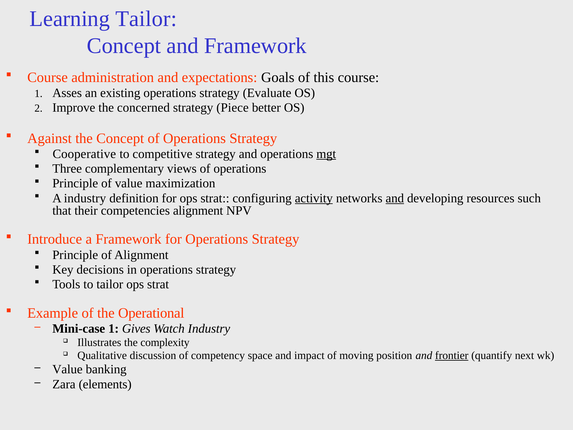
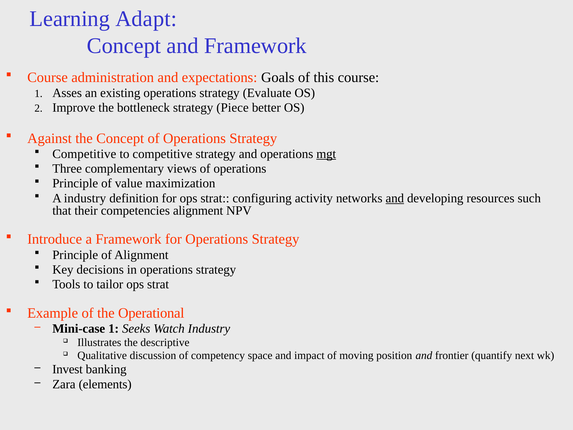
Learning Tailor: Tailor -> Adapt (146, 19)
concerned: concerned -> bottleneck (143, 108)
Cooperative: Cooperative -> Competitive (84, 154)
activity underline: present -> none (314, 198)
Gives: Gives -> Seeks (136, 329)
complexity: complexity -> descriptive (165, 342)
frontier underline: present -> none (452, 355)
Value: Value -> Invest (68, 369)
